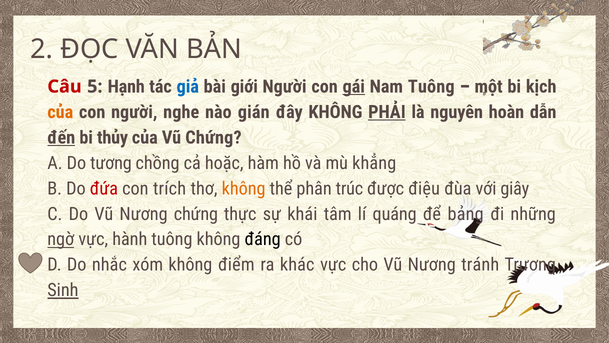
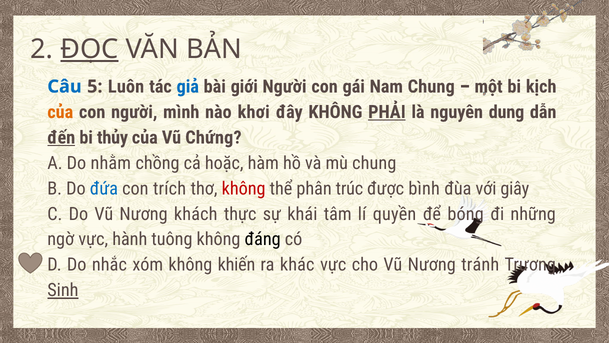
ĐỌC underline: none -> present (90, 49)
Câu colour: red -> blue (65, 86)
Hạnh: Hạnh -> Luôn (126, 86)
gái underline: present -> none (354, 86)
Nam Tuông: Tuông -> Chung (431, 86)
nghe: nghe -> mình (181, 112)
gián: gián -> khơi (254, 112)
hoàn: hoàn -> dung (506, 112)
tương: tương -> nhằm (111, 163)
mù khẳng: khẳng -> chung (374, 163)
đứa colour: red -> blue (104, 188)
không colour: orange -> red (244, 188)
điệu: điệu -> bình (424, 188)
Nương chứng: chứng -> khách (196, 214)
quáng: quáng -> quyền (395, 214)
bảng: bảng -> bóng (466, 214)
ngờ underline: present -> none (61, 239)
điểm: điểm -> khiến (236, 265)
